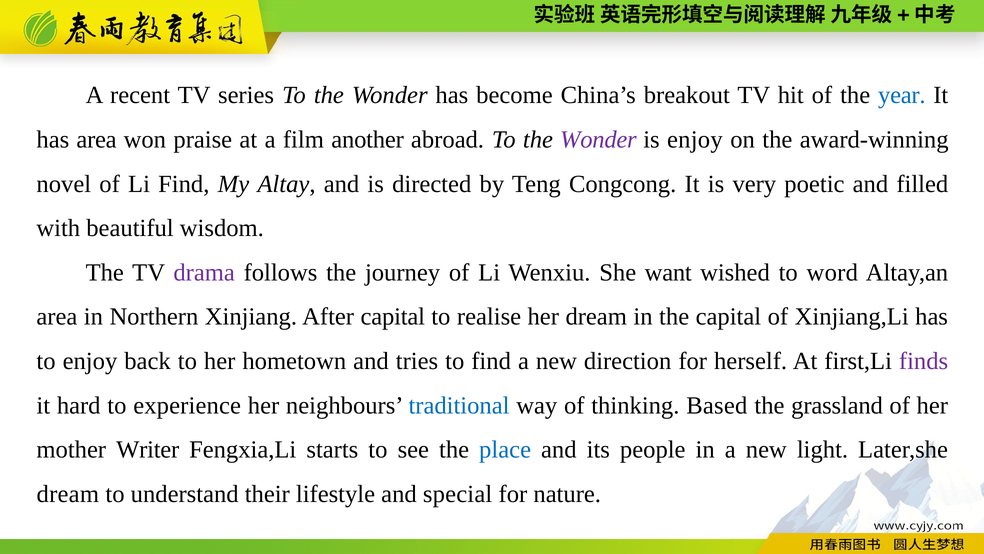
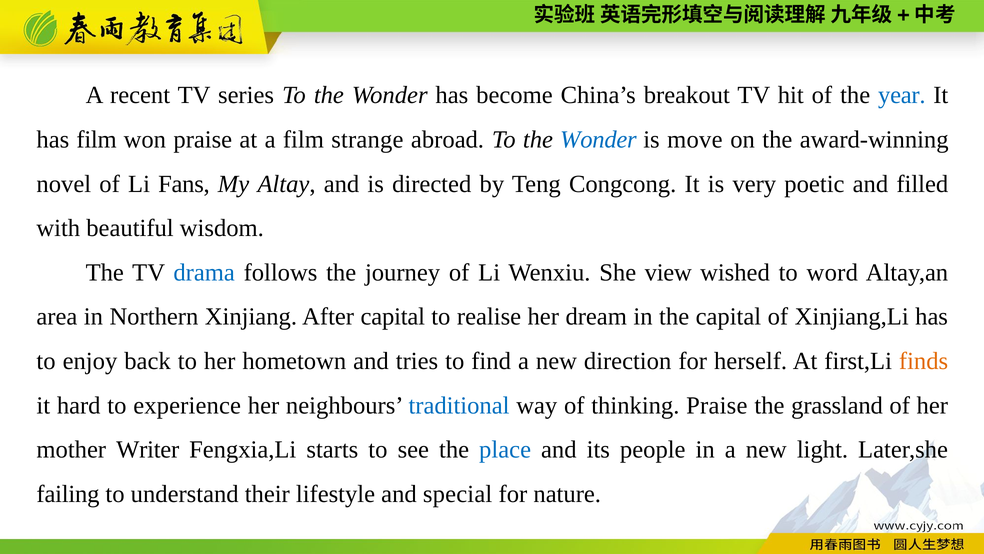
has area: area -> film (97, 139)
another: another -> strange (367, 139)
Wonder colour: purple -> blue (598, 139)
is enjoy: enjoy -> move (695, 139)
Li Find: Find -> Fans (184, 184)
drama colour: purple -> blue (204, 272)
want: want -> view (668, 272)
finds colour: purple -> orange (924, 361)
thinking Based: Based -> Praise (717, 405)
dream: dream -> failing (68, 494)
